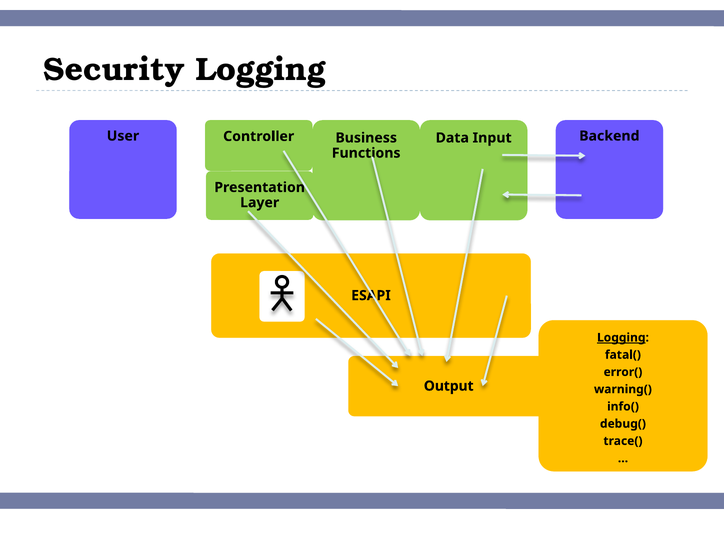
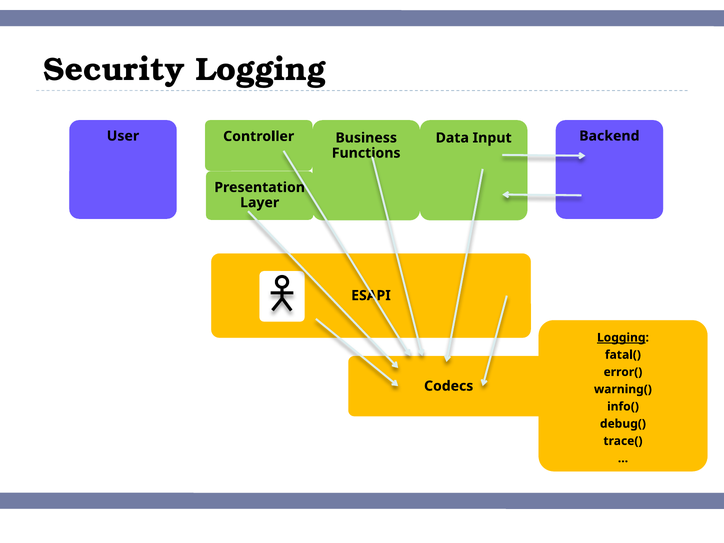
Output: Output -> Codecs (449, 386)
